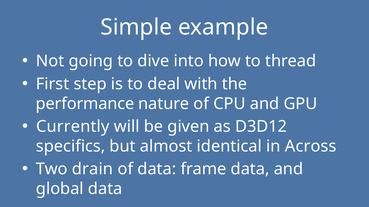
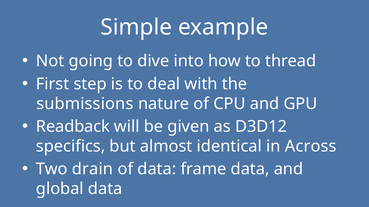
performance: performance -> submissions (85, 104)
Currently: Currently -> Readback (73, 127)
